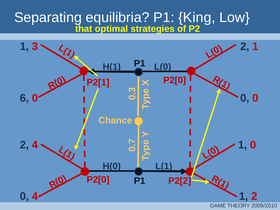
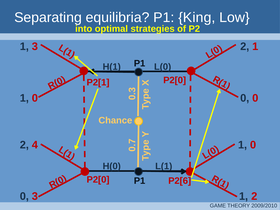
that: that -> into (84, 29)
6: 6 -> 1 (24, 98)
P2[2: P2[2 -> P2[6 (180, 181)
0 4: 4 -> 3 (35, 196)
